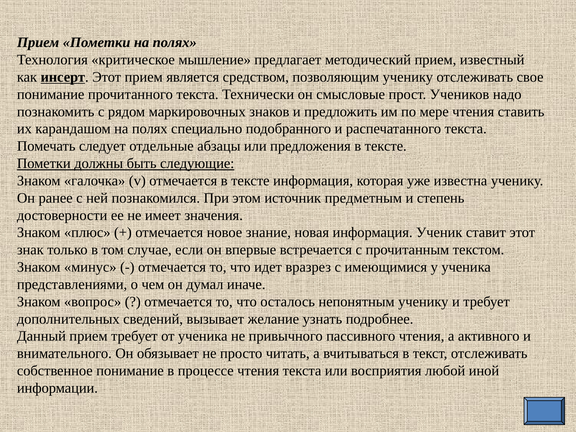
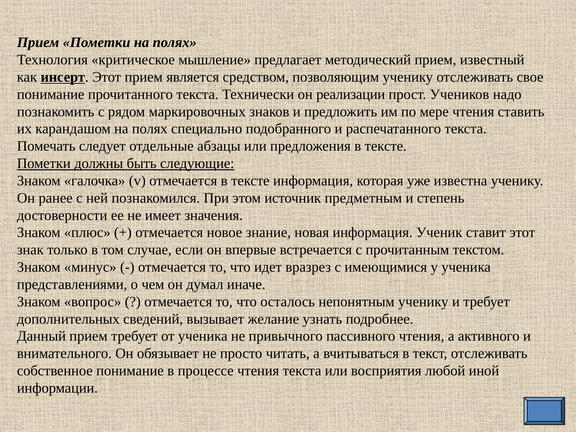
смысловые: смысловые -> реализации (351, 94)
